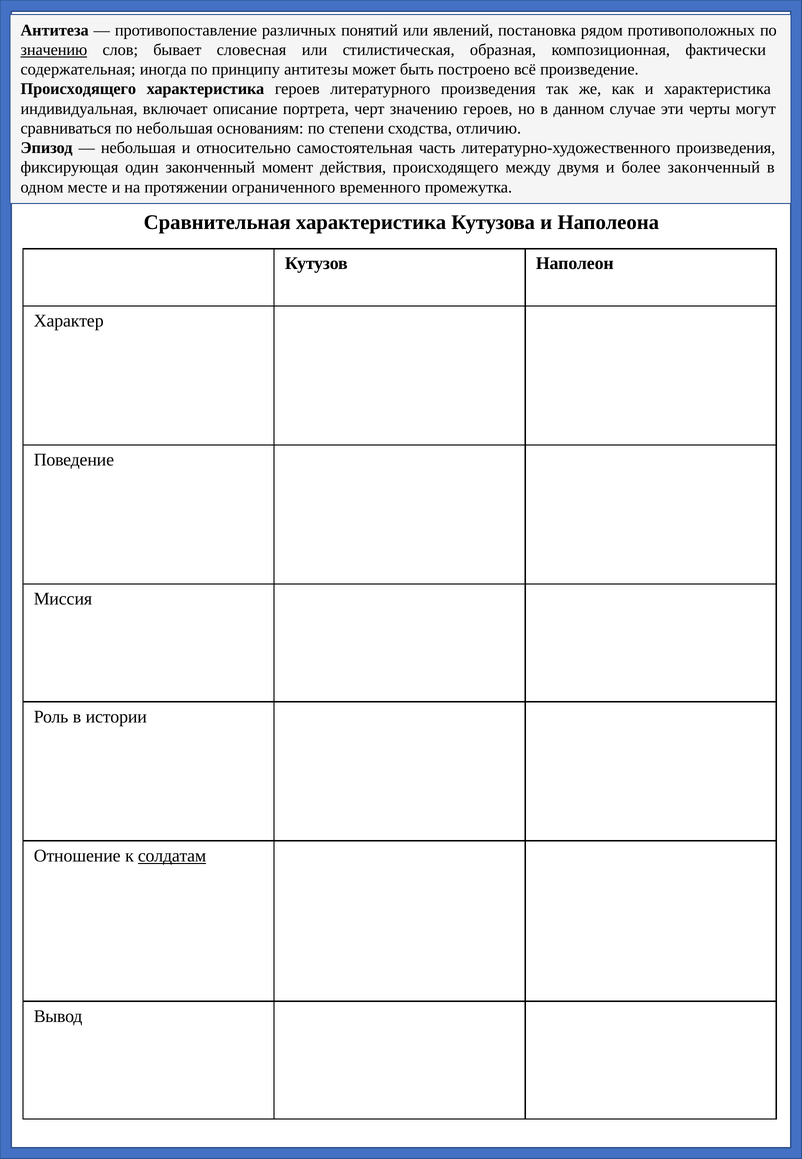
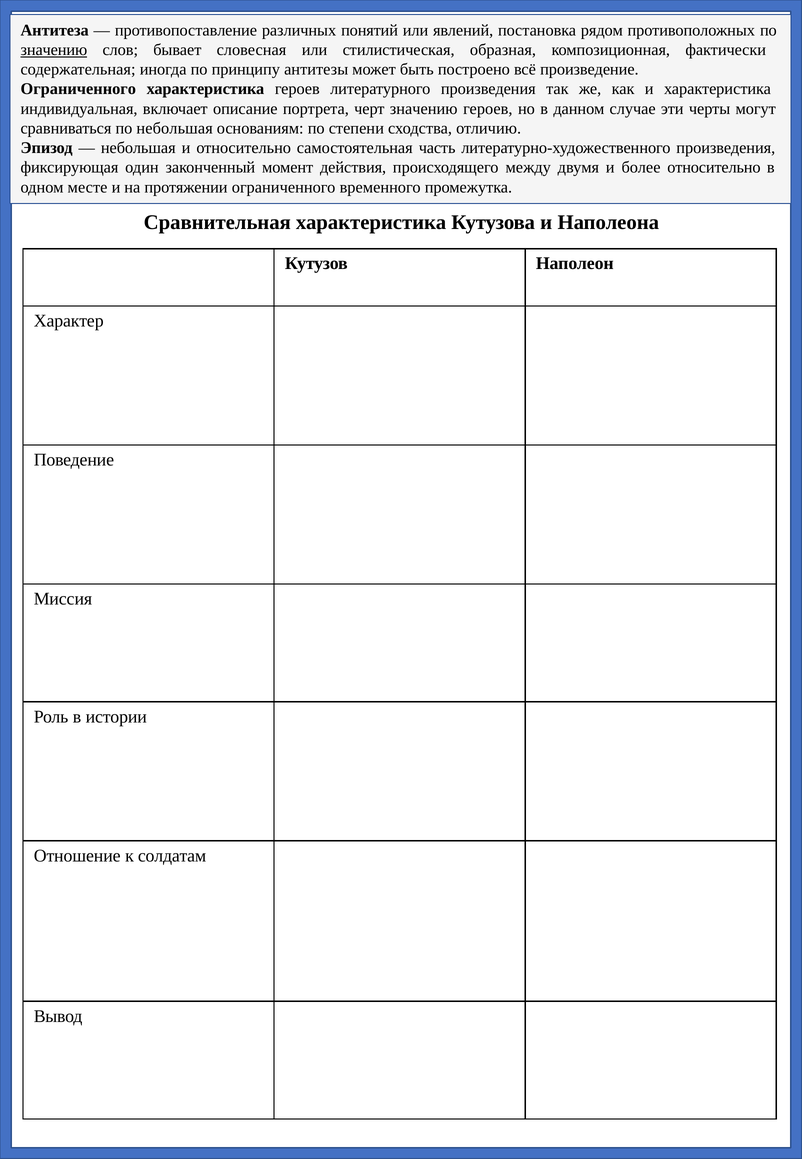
Происходящего: Происходящего -> Ограниченного (78, 89)
более законченный: законченный -> относительно (714, 168)
солдатам underline: present -> none (172, 855)
